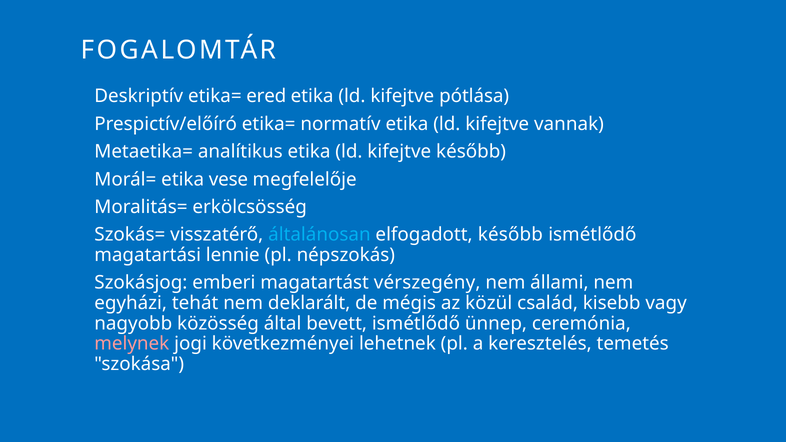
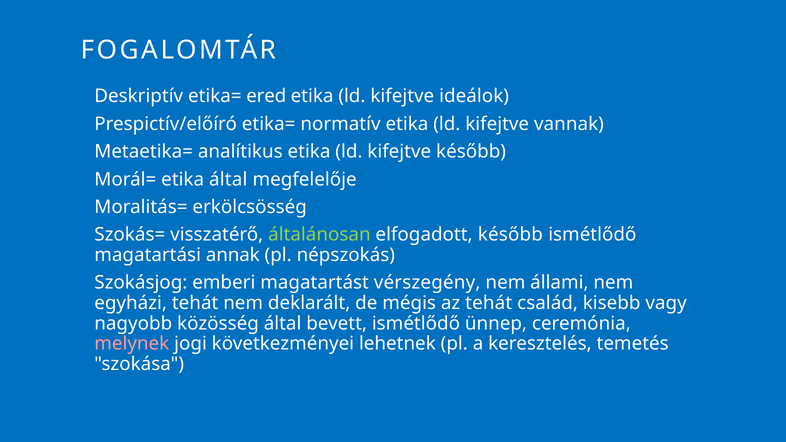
pótlása: pótlása -> ideálok (474, 96)
etika vese: vese -> által (228, 179)
általánosan colour: light blue -> light green (319, 235)
lennie: lennie -> annak (233, 255)
az közül: közül -> tehát (489, 303)
